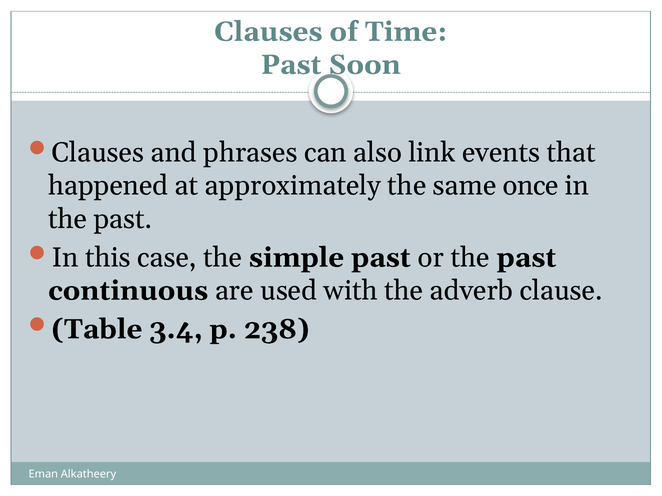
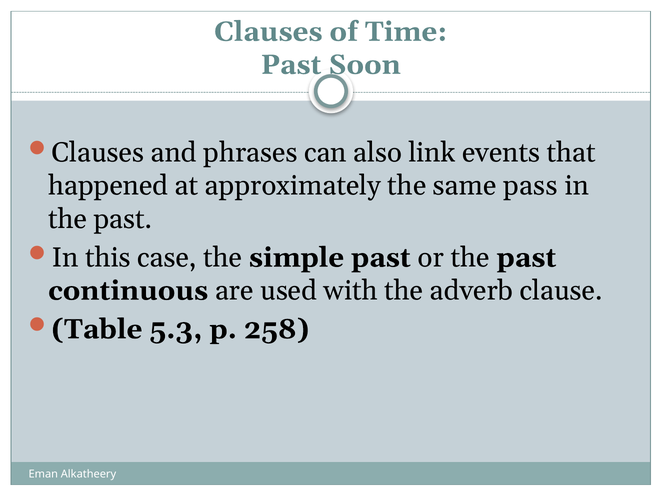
once: once -> pass (530, 186)
3.4: 3.4 -> 5.3 (176, 330)
238: 238 -> 258 (276, 330)
